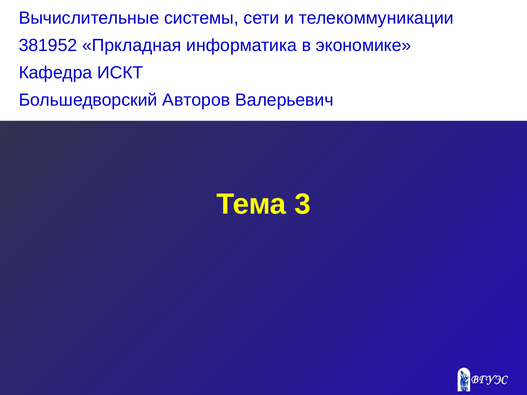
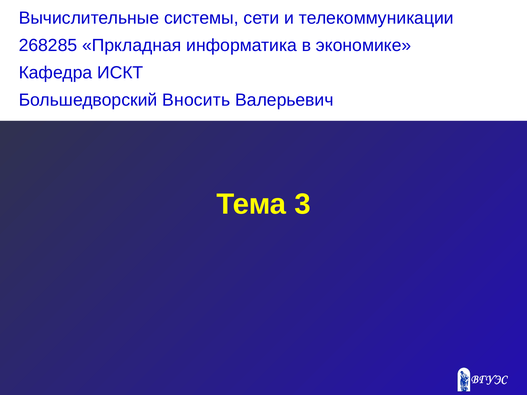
381952: 381952 -> 268285 (48, 45)
Авторов: Авторов -> Вносить (196, 100)
